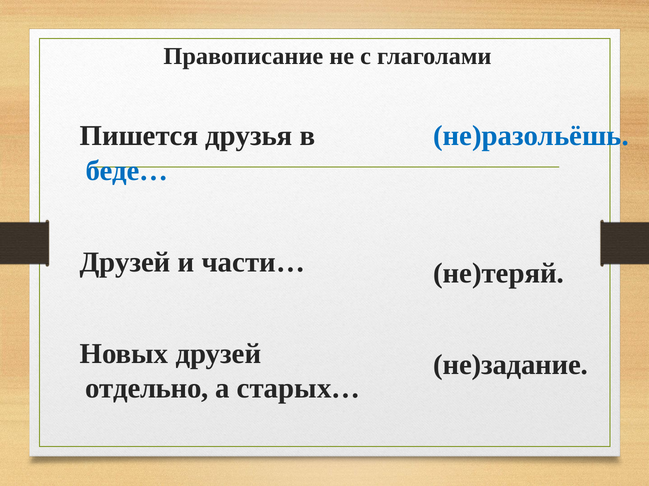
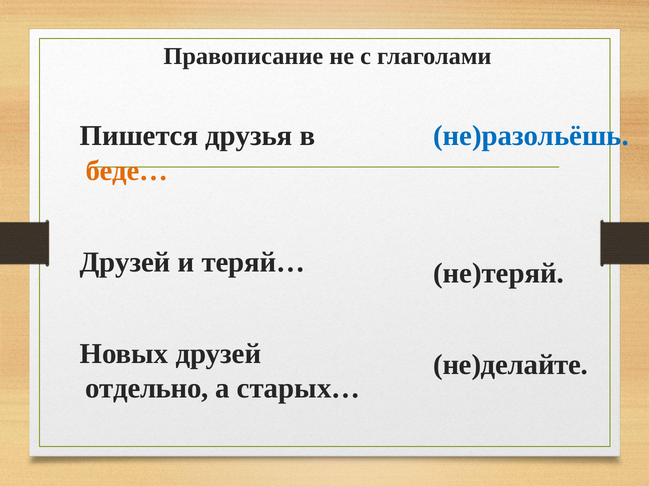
беде… colour: blue -> orange (127, 171)
части…: части… -> теряй… (253, 262)
не)задание: не)задание -> не)делайте (511, 365)
